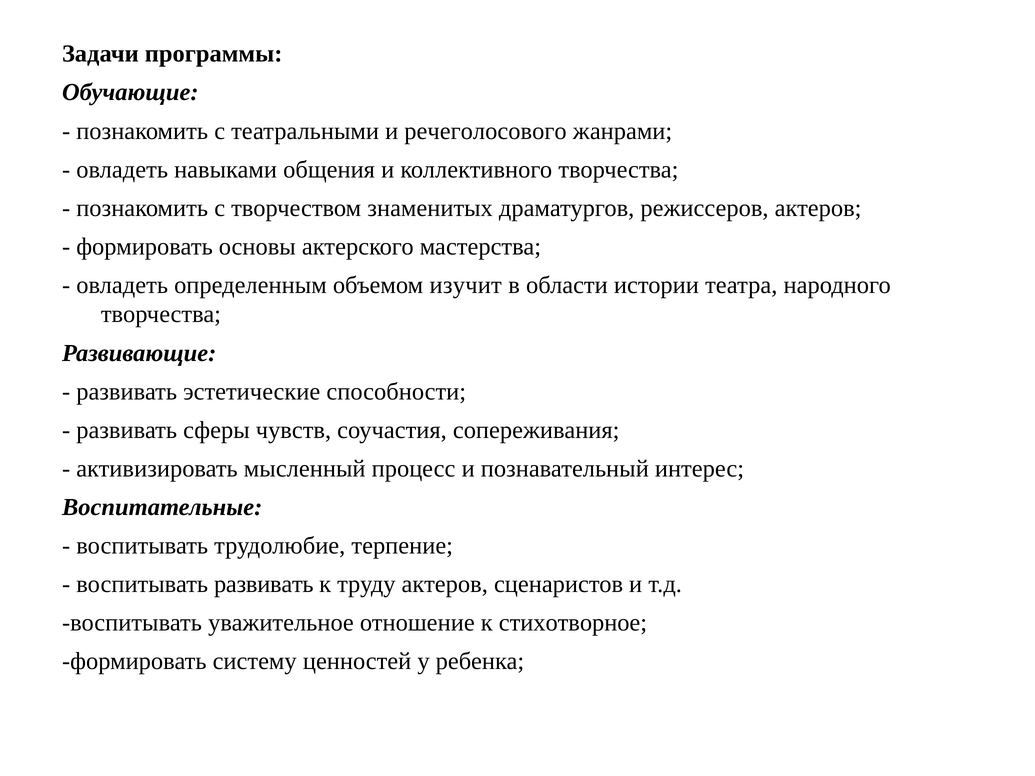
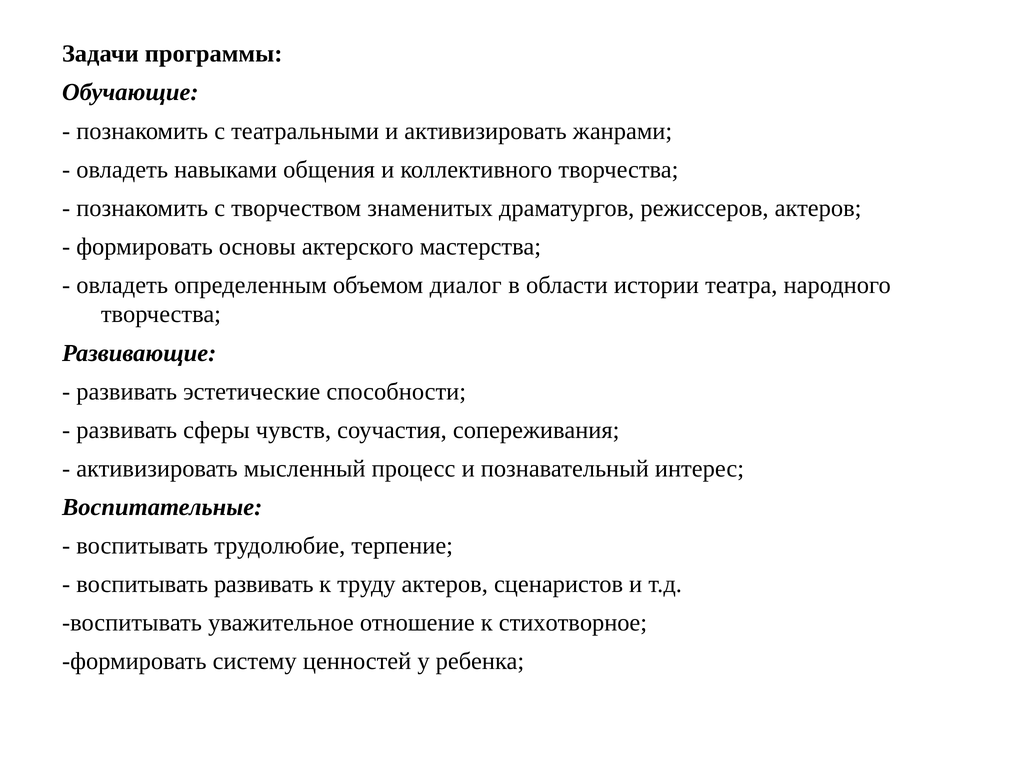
и речеголосового: речеголосового -> активизировать (486, 131)
изучит: изучит -> диалог (466, 285)
